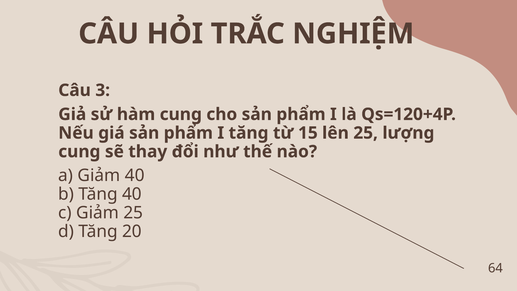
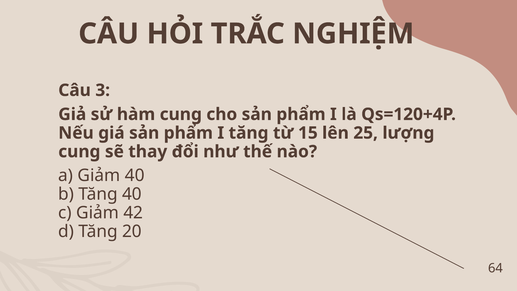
Giảm 25: 25 -> 42 (133, 213)
